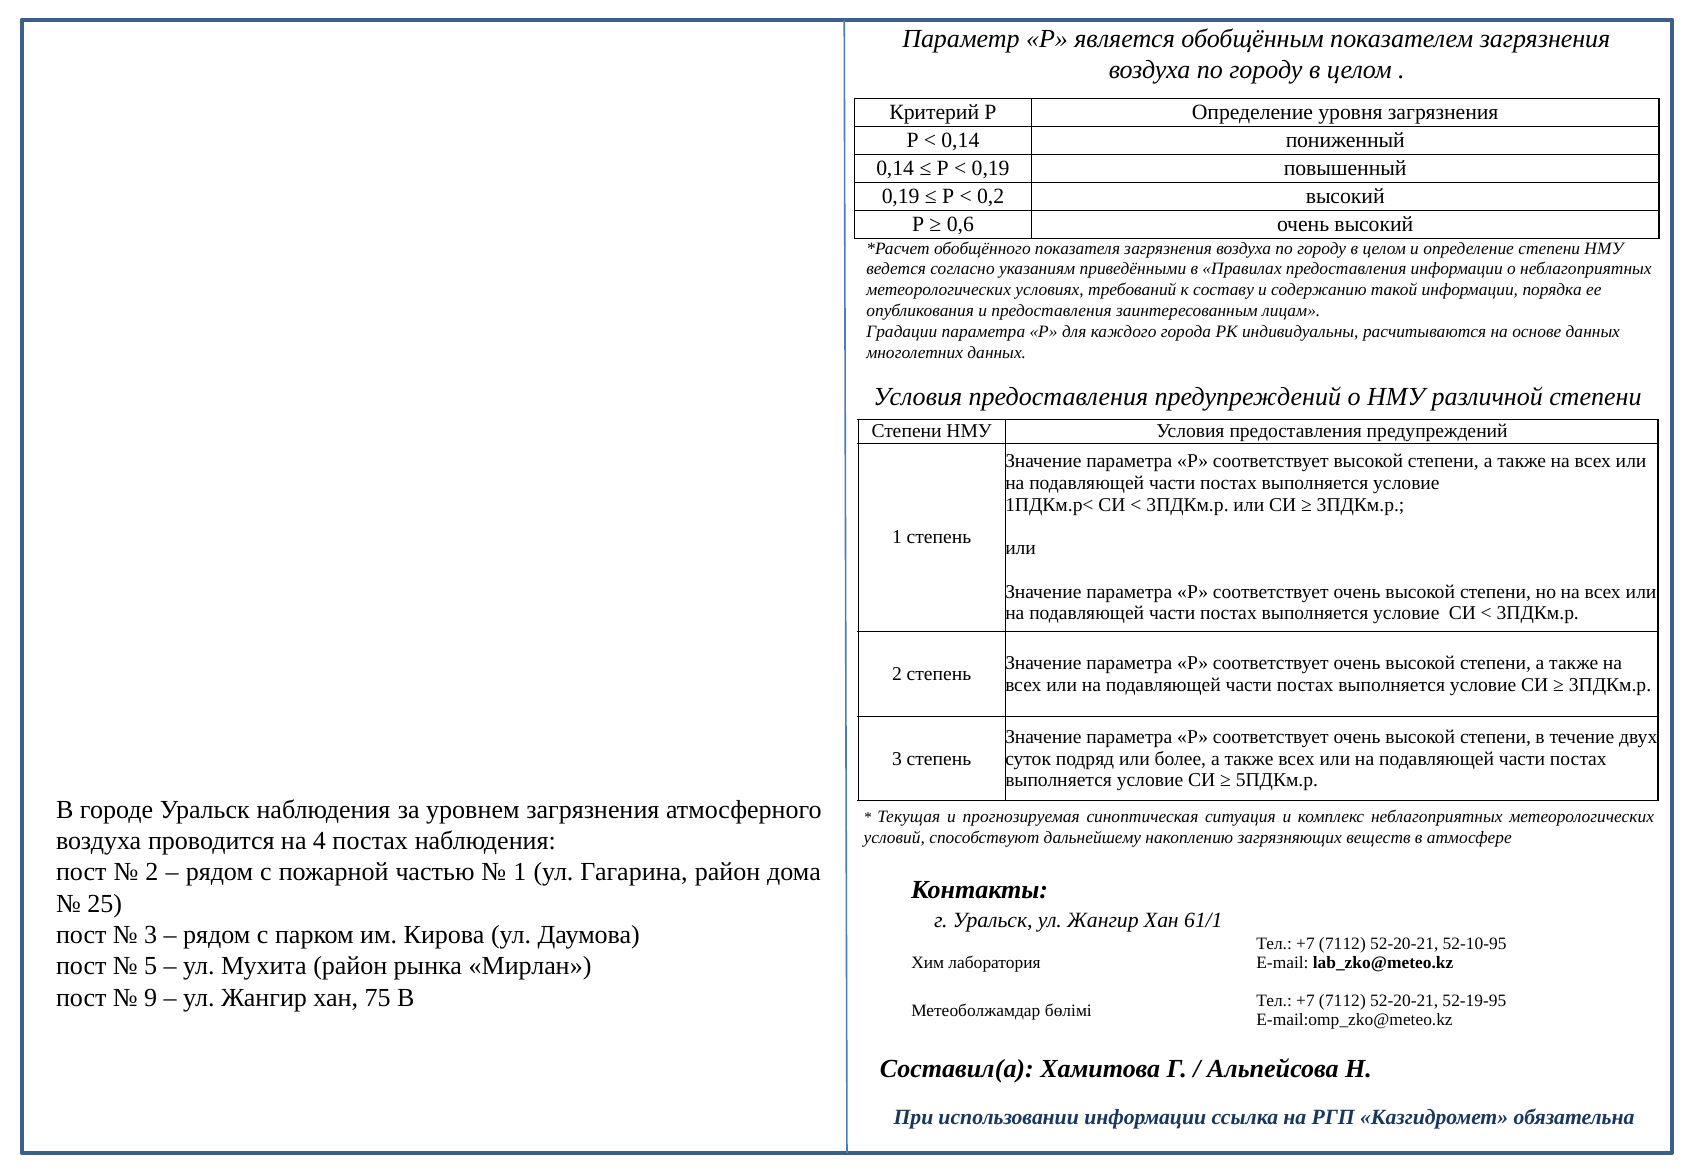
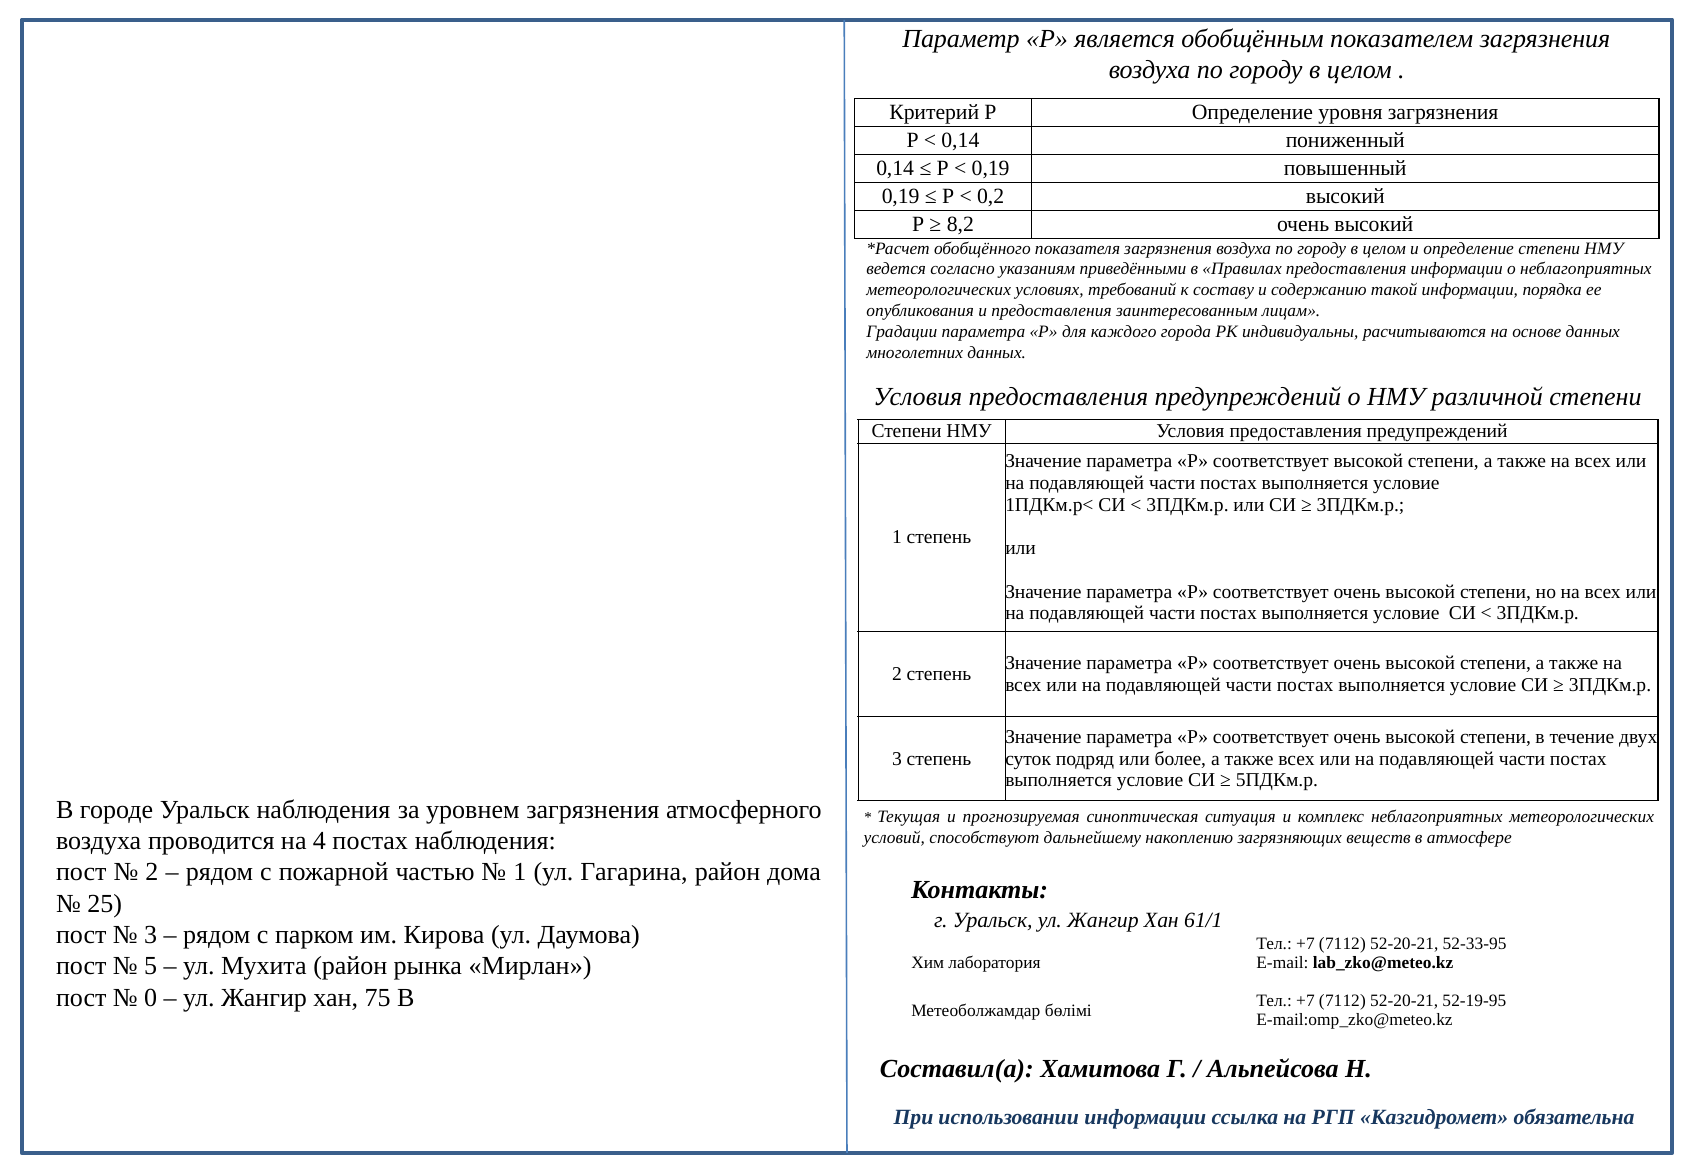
0,6: 0,6 -> 8,2 (960, 224)
52-10-95: 52-10-95 -> 52-33-95 (1475, 943)
9: 9 -> 0 (151, 997)
